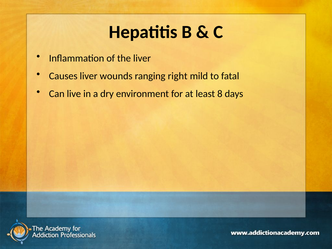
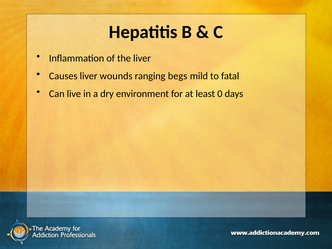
right: right -> begs (178, 76)
8: 8 -> 0 (220, 94)
